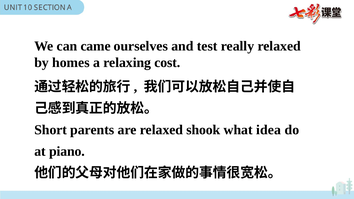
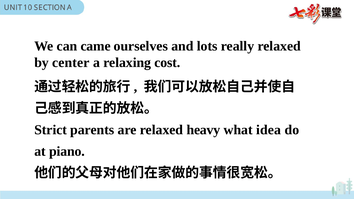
test: test -> lots (207, 46)
homes: homes -> center (71, 63)
Short: Short -> Strict (51, 130)
shook: shook -> heavy (203, 130)
